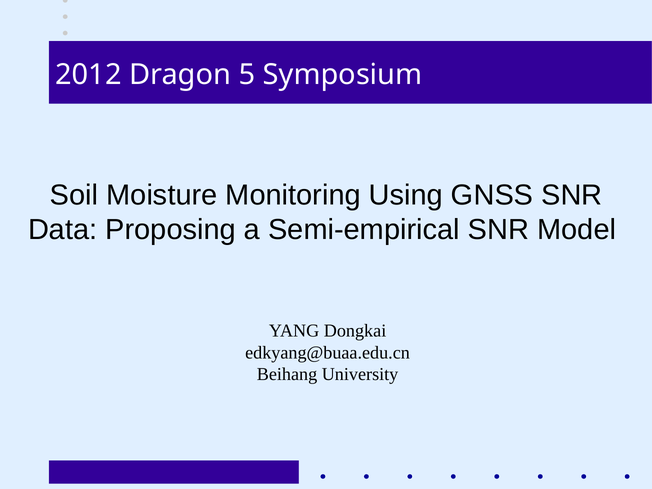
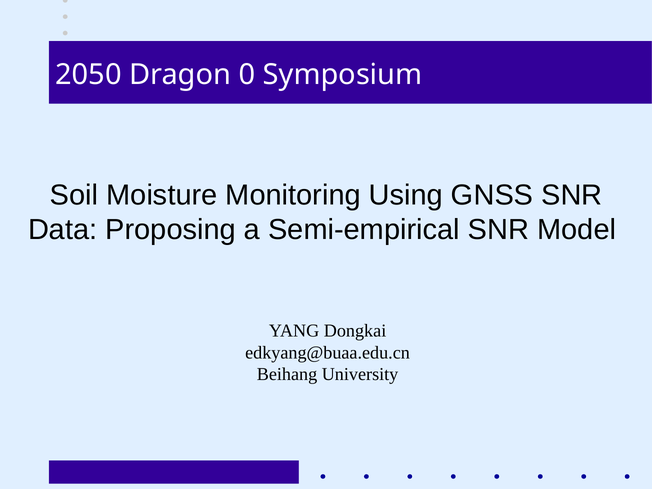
2012: 2012 -> 2050 (88, 75)
5: 5 -> 0 (247, 75)
